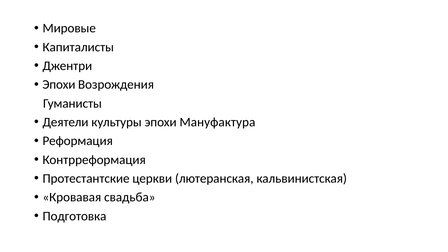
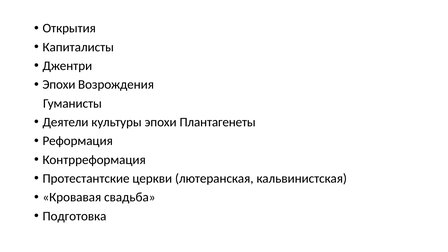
Мировые: Мировые -> Открытия (69, 28)
Мануфактура: Мануфактура -> Плантагенеты (218, 122)
